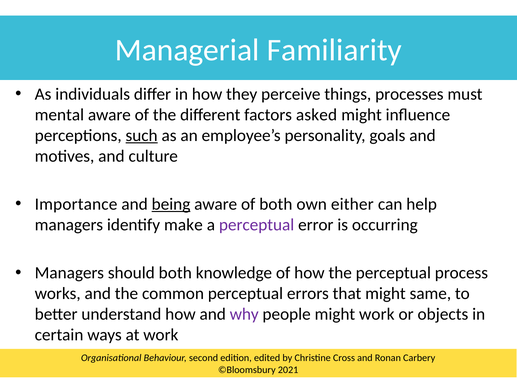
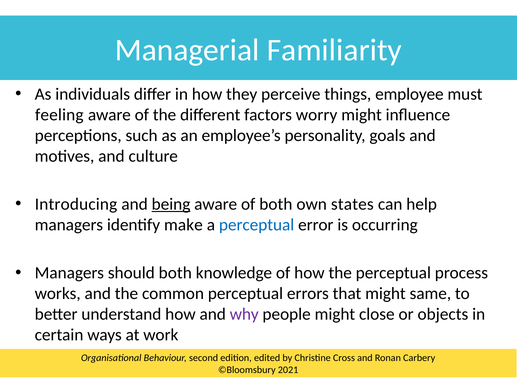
processes: processes -> employee (409, 94)
mental: mental -> feeling (59, 115)
asked: asked -> worry (317, 115)
such underline: present -> none (142, 136)
Importance: Importance -> Introducing (76, 205)
either: either -> states (352, 205)
perceptual colour: purple -> blue (257, 225)
might work: work -> close (377, 315)
